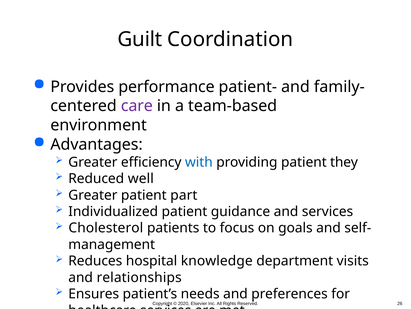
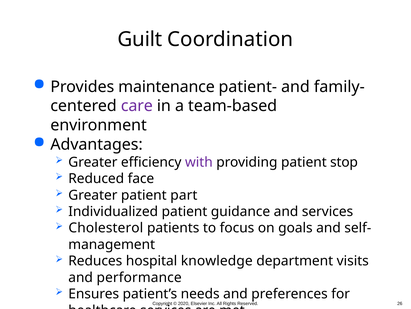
performance: performance -> maintenance (167, 87)
with colour: blue -> purple (199, 162)
they: they -> stop (344, 162)
well: well -> face (141, 178)
relationships: relationships -> performance (139, 277)
